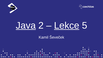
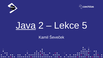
Lekce underline: present -> none (67, 25)
